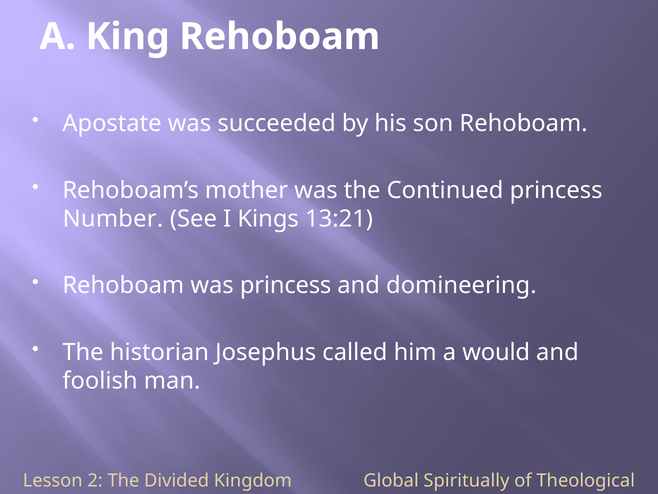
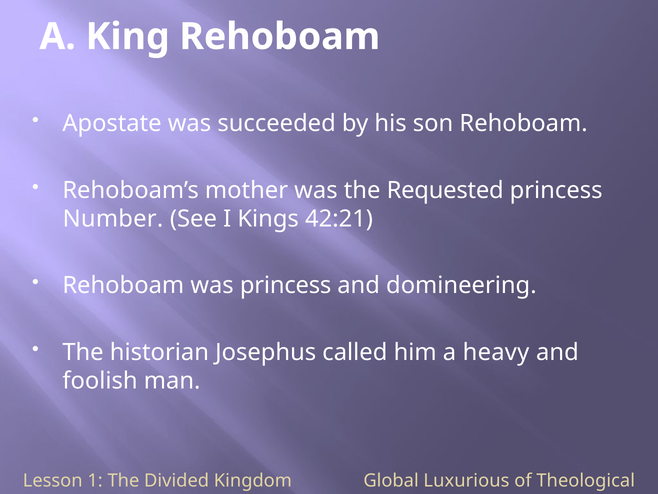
Continued: Continued -> Requested (445, 190)
13:21: 13:21 -> 42:21 (339, 219)
would: would -> heavy (496, 352)
2: 2 -> 1 (95, 480)
Spiritually: Spiritually -> Luxurious (466, 480)
